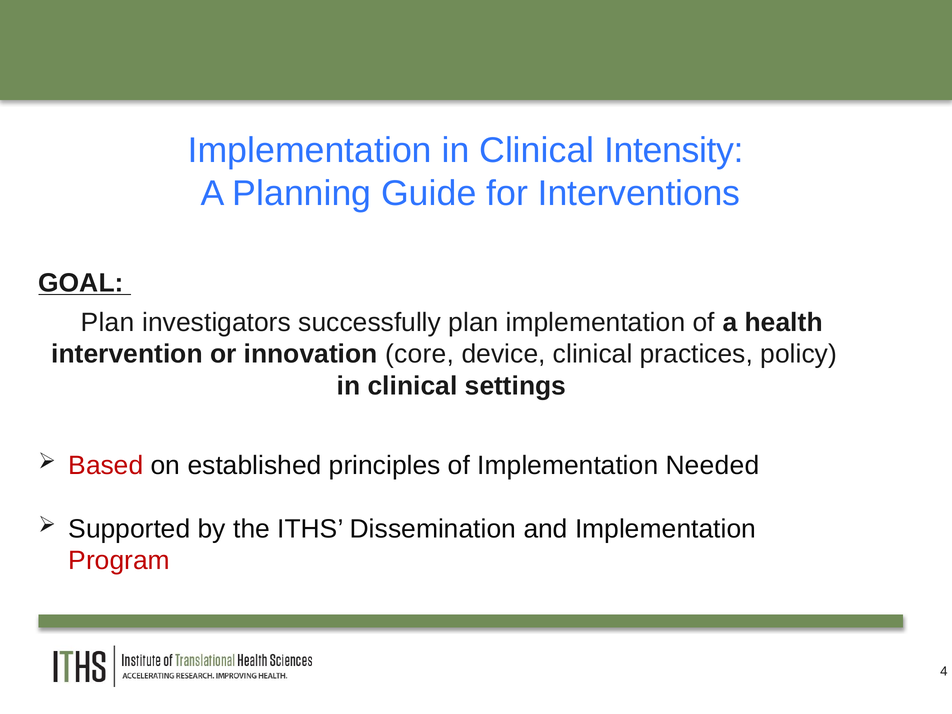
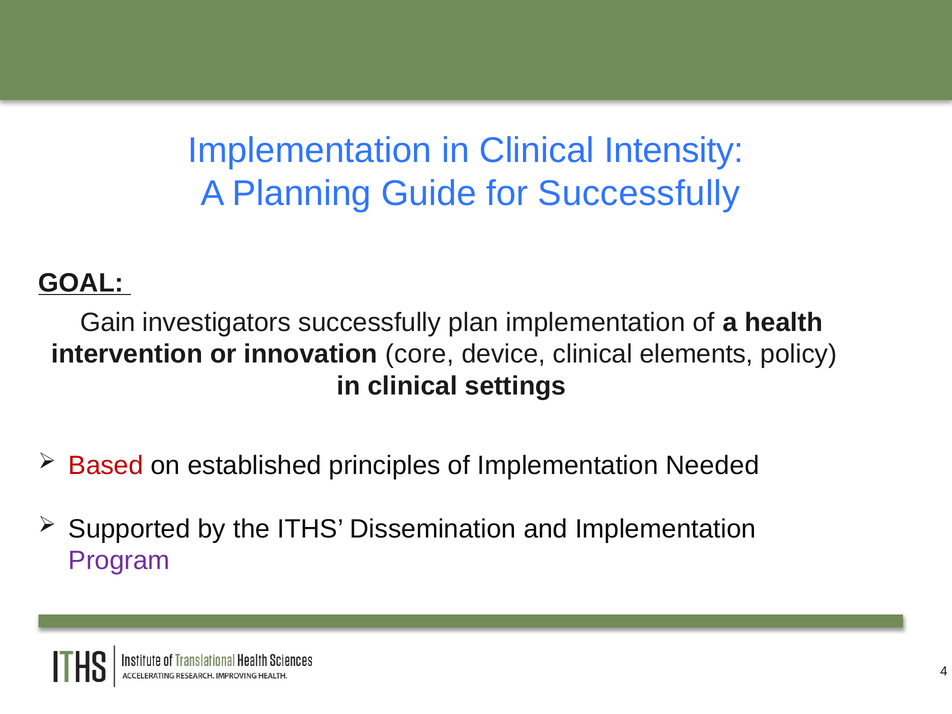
for Interventions: Interventions -> Successfully (639, 194)
Plan: Plan -> Gain (108, 323)
practices: practices -> elements (696, 354)
Program colour: red -> purple (119, 561)
